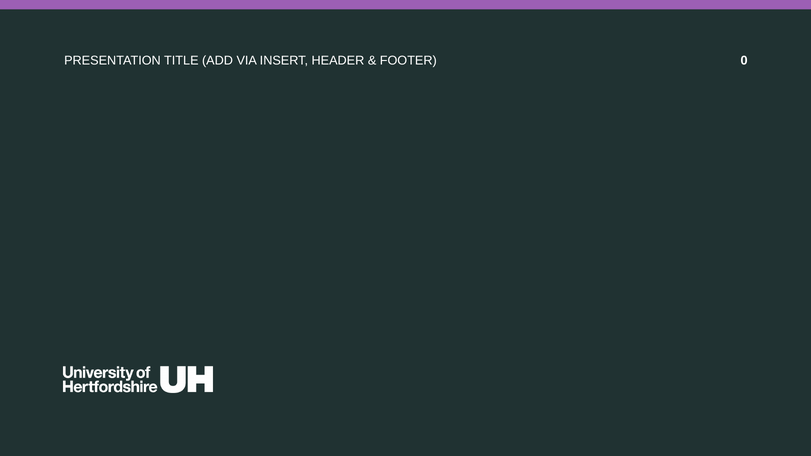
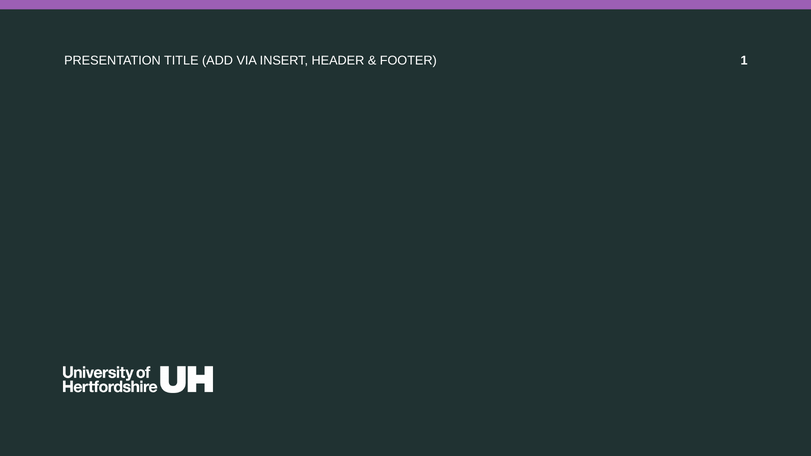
0: 0 -> 1 (744, 60)
